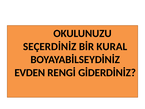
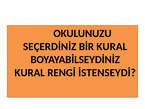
EVDEN: EVDEN -> KURAL (30, 73)
GİDERDİNİZ: GİDERDİNİZ -> İSTENSEYDİ (107, 73)
